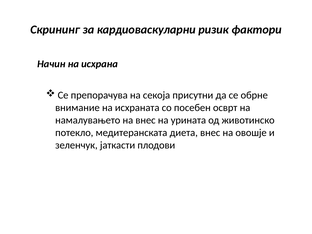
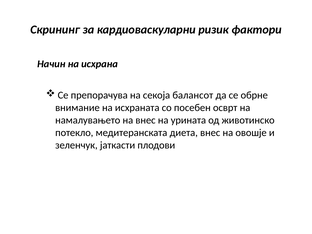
присутни: присутни -> балансот (193, 95)
